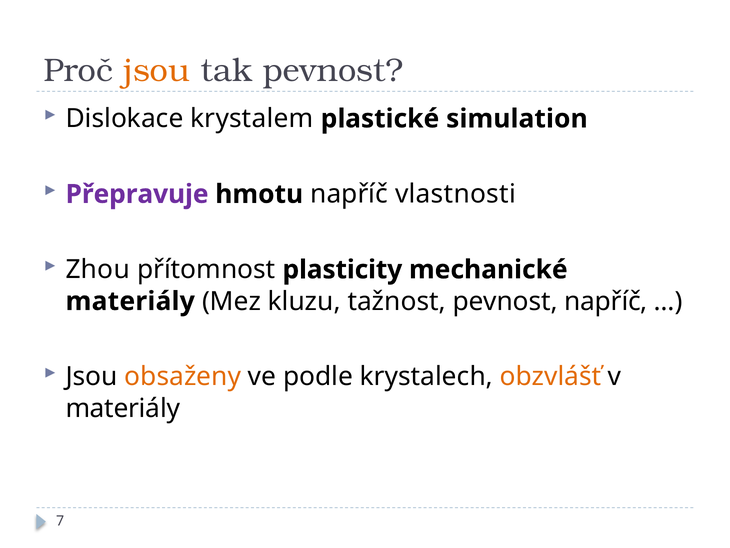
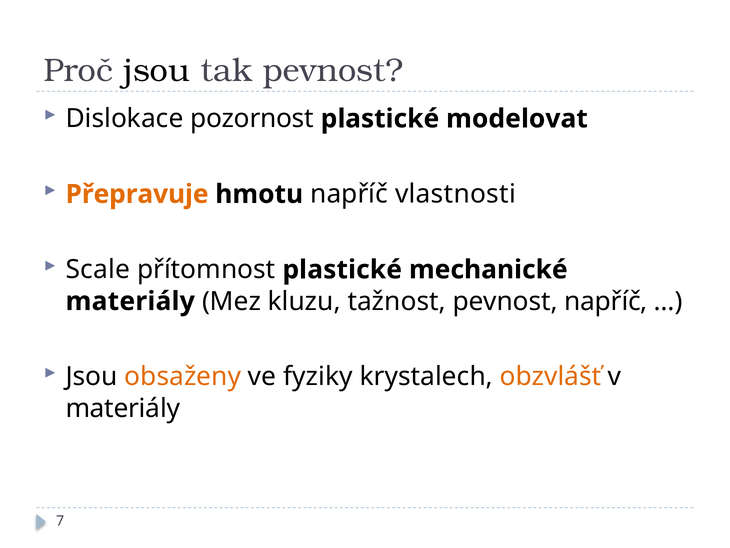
jsou colour: orange -> black (157, 70)
krystalem: krystalem -> pozornost (252, 119)
simulation: simulation -> modelovat (517, 119)
Přepravuje colour: purple -> orange (137, 194)
Zhou: Zhou -> Scale (98, 269)
přítomnost plasticity: plasticity -> plastické (342, 269)
podle: podle -> fyziky (318, 376)
